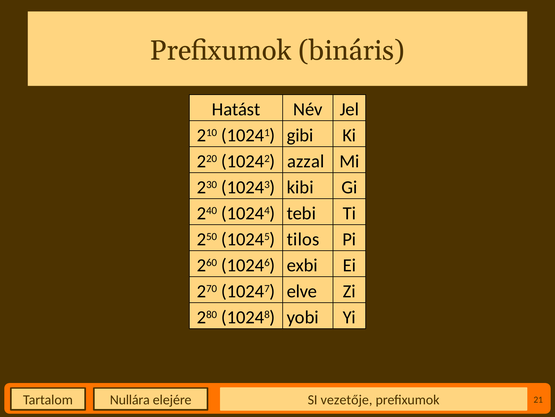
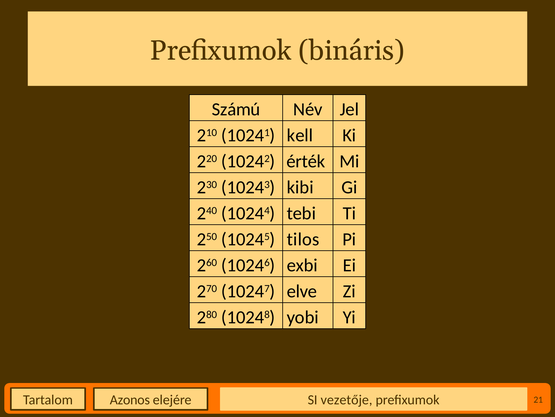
Hatást: Hatást -> Számú (236, 109)
gibi: gibi -> kell (300, 135)
azzal: azzal -> érték (306, 161)
Nullára: Nullára -> Azonos (130, 399)
